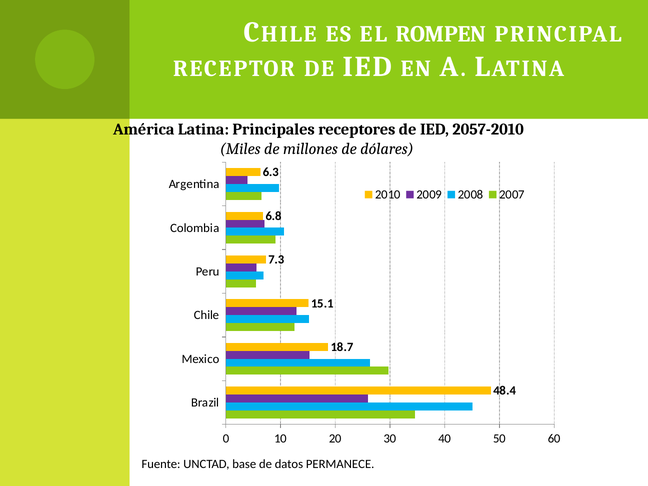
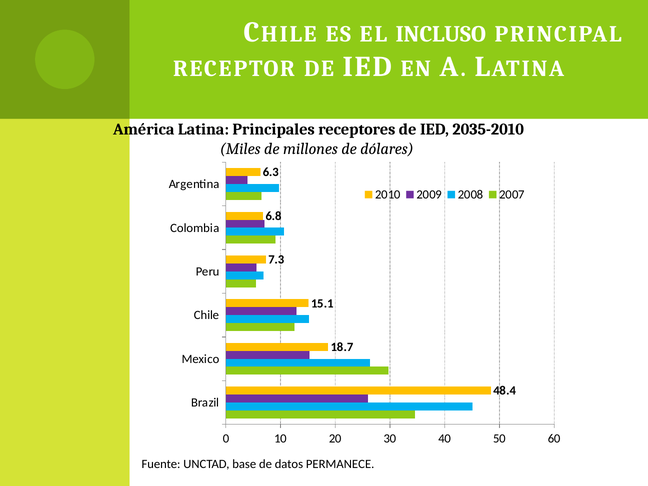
ROMPEN: ROMPEN -> INCLUSO (441, 34)
2057-2010: 2057-2010 -> 2035-2010 (488, 129)
